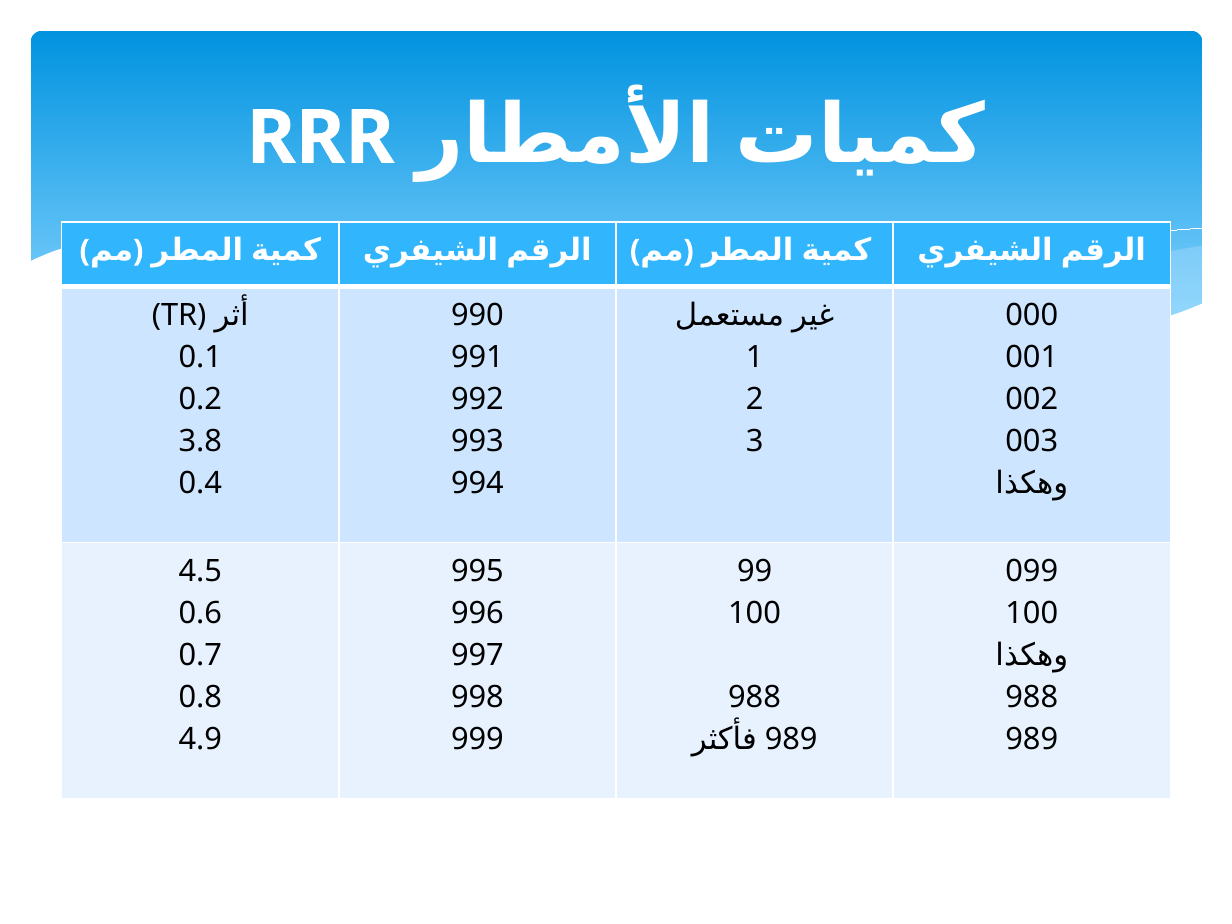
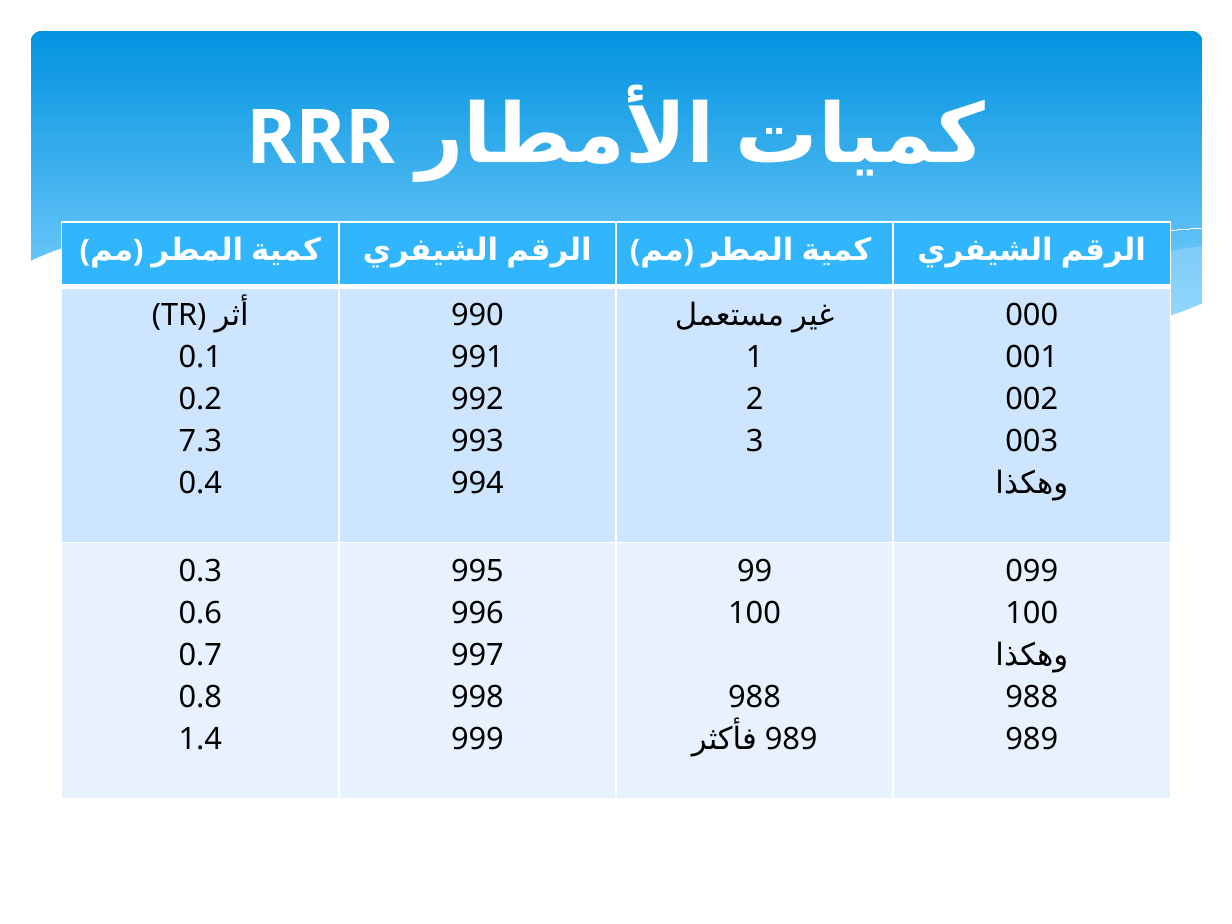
3.8: 3.8 -> 7.3 (200, 441)
4.5: 4.5 -> 0.3 (200, 572)
4.9: 4.9 -> 1.4 (200, 739)
